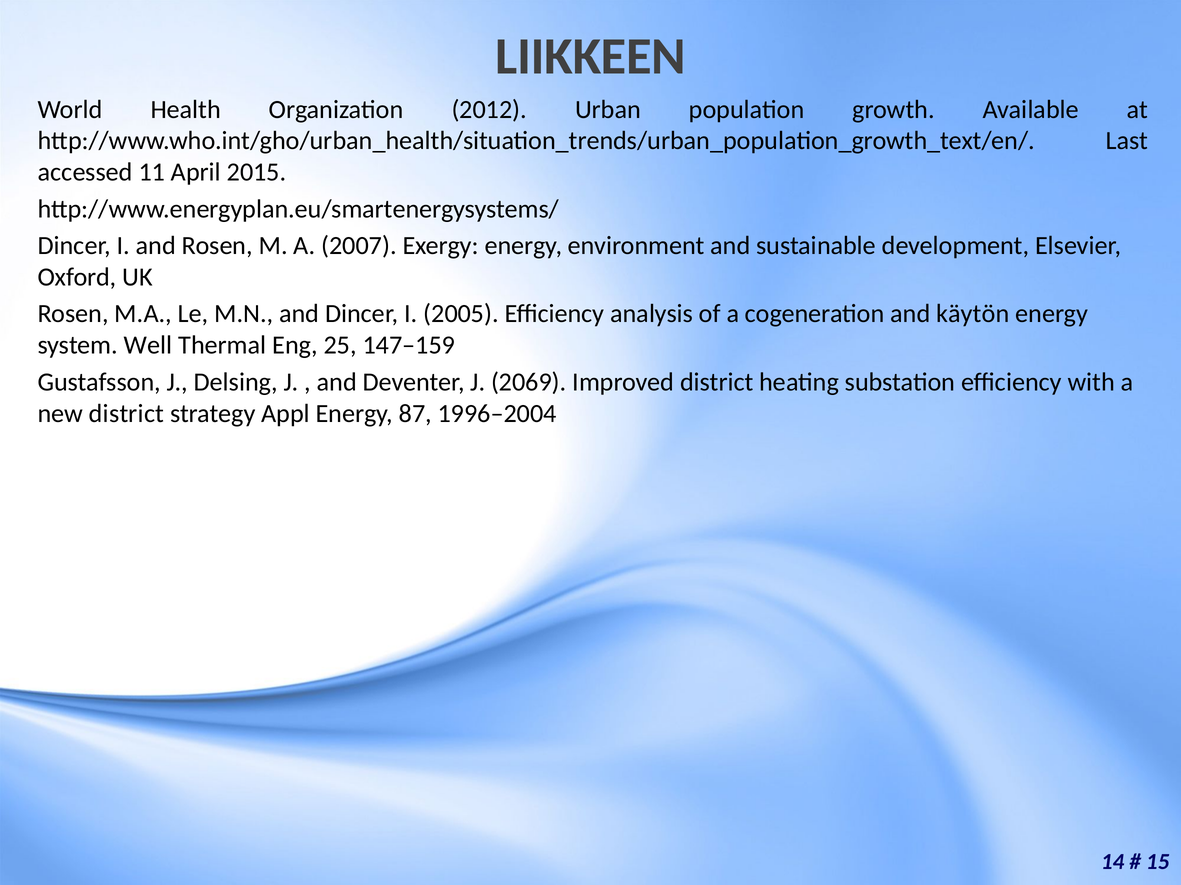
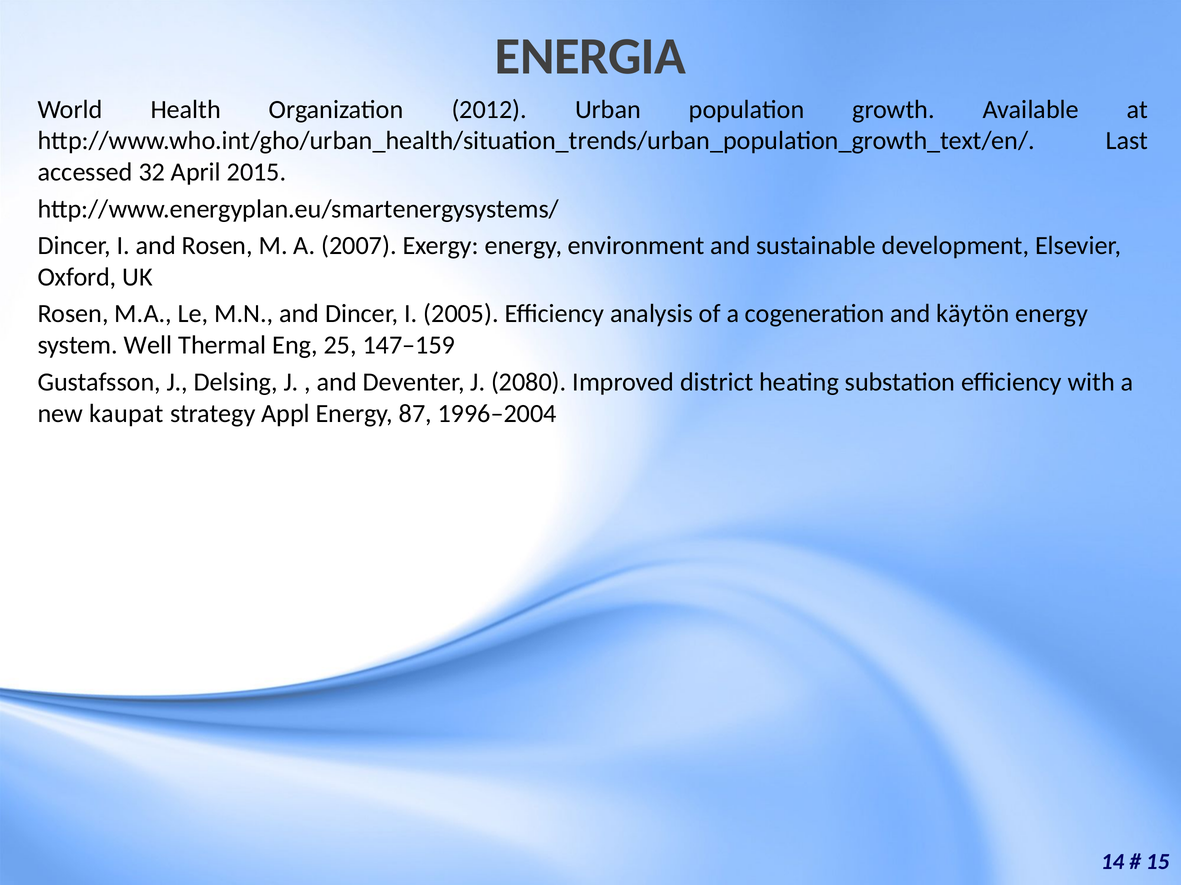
LIIKKEEN: LIIKKEEN -> ENERGIA (591, 57)
11: 11 -> 32 (152, 172)
2069: 2069 -> 2080 (529, 382)
new district: district -> kaupat (126, 414)
